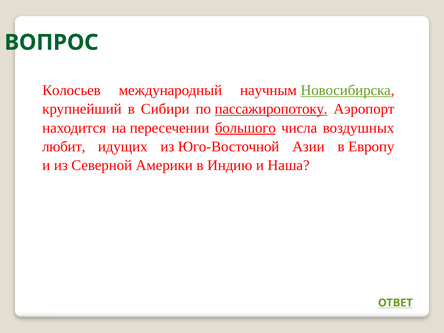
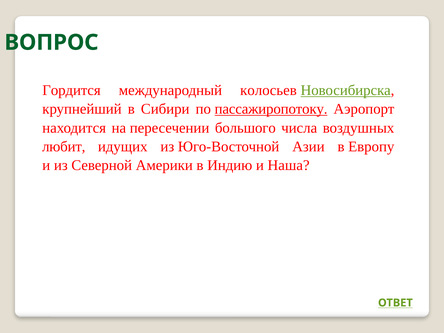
Колосьев: Колосьев -> Гордится (71, 90)
научным: научным -> колосьев (268, 90)
большого underline: present -> none (245, 128)
